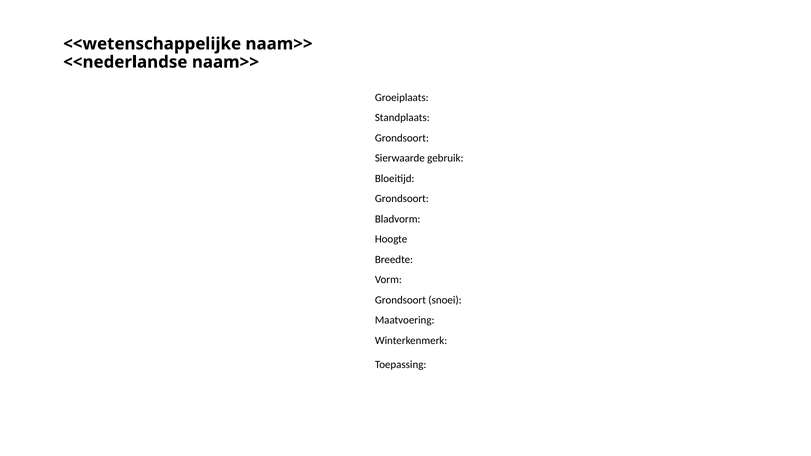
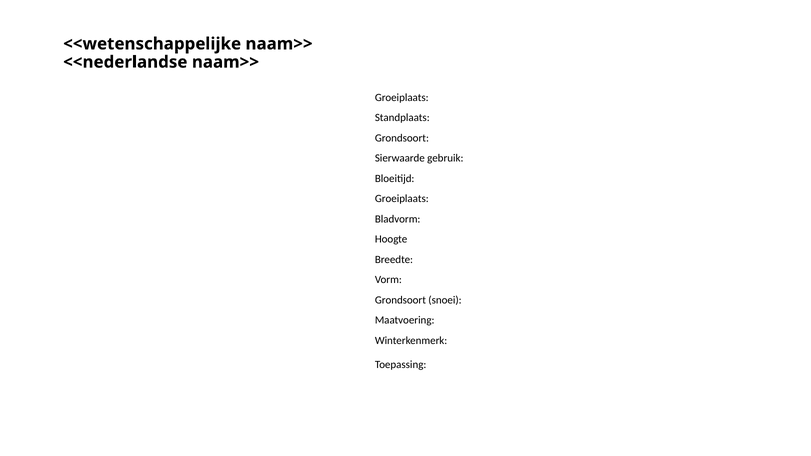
Grondsoort: Grondsoort -> Groeiplaats (402, 199)
